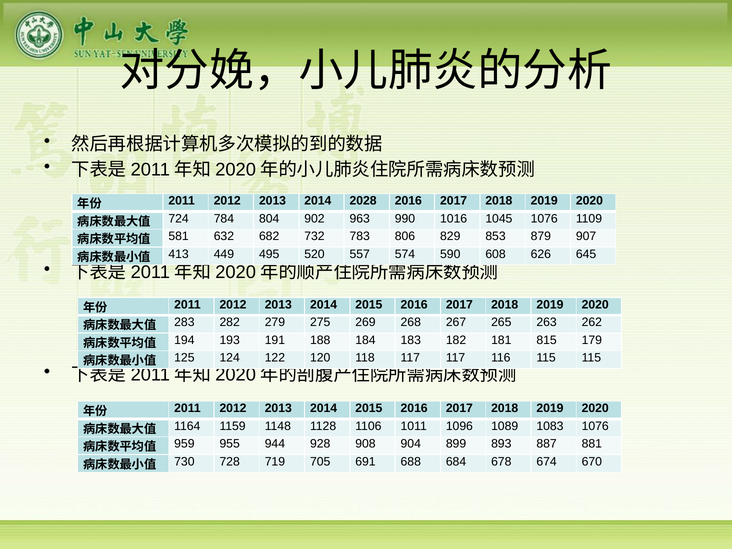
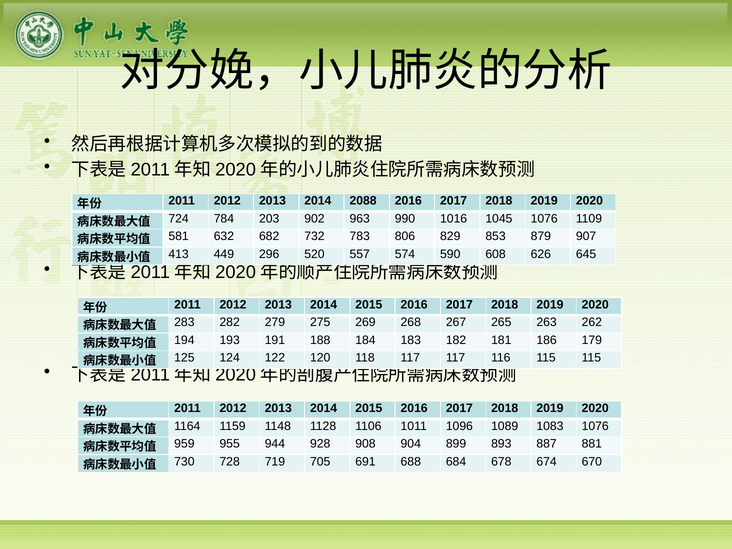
2028: 2028 -> 2088 (363, 201)
804: 804 -> 203 (269, 219)
495: 495 -> 296 (269, 254)
815: 815 -> 186 (547, 340)
